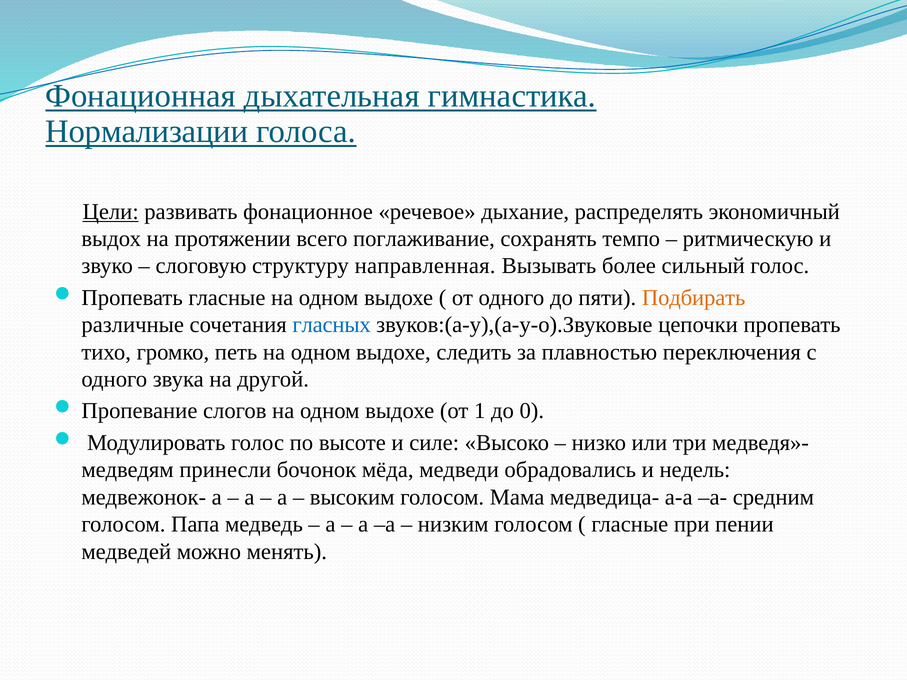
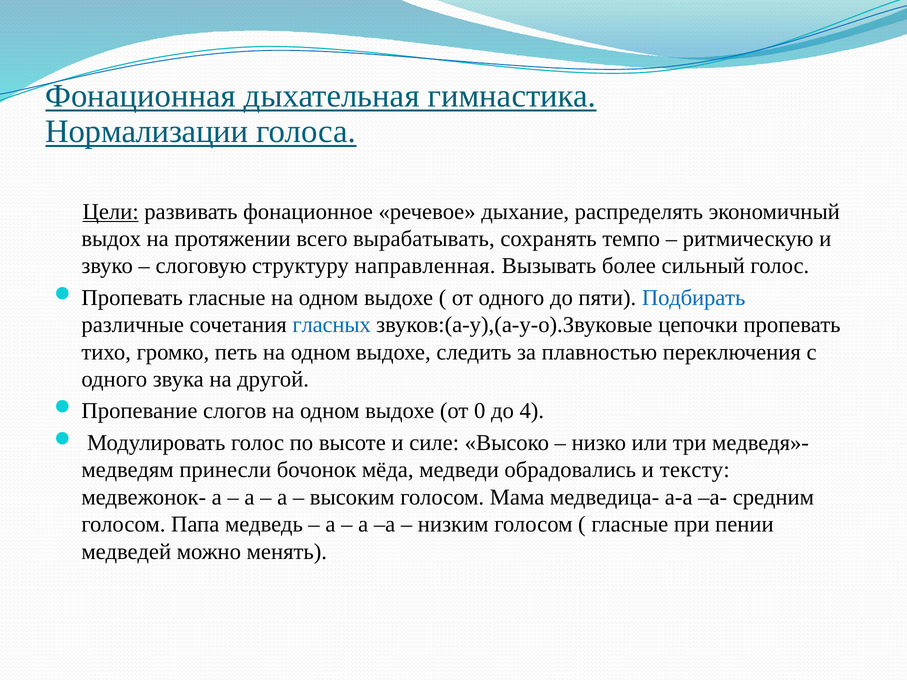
поглаживание: поглаживание -> вырабатывать (424, 239)
Подбирать colour: orange -> blue (694, 298)
1: 1 -> 0 (480, 411)
0: 0 -> 4 (532, 411)
недель: недель -> тексту (695, 470)
